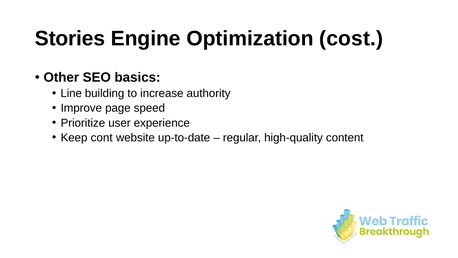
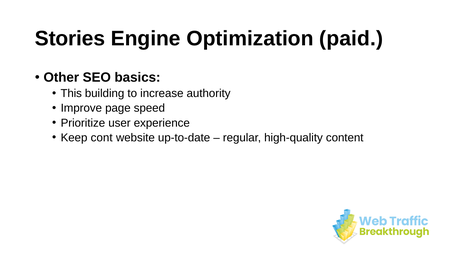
cost: cost -> paid (351, 38)
Line: Line -> This (71, 93)
